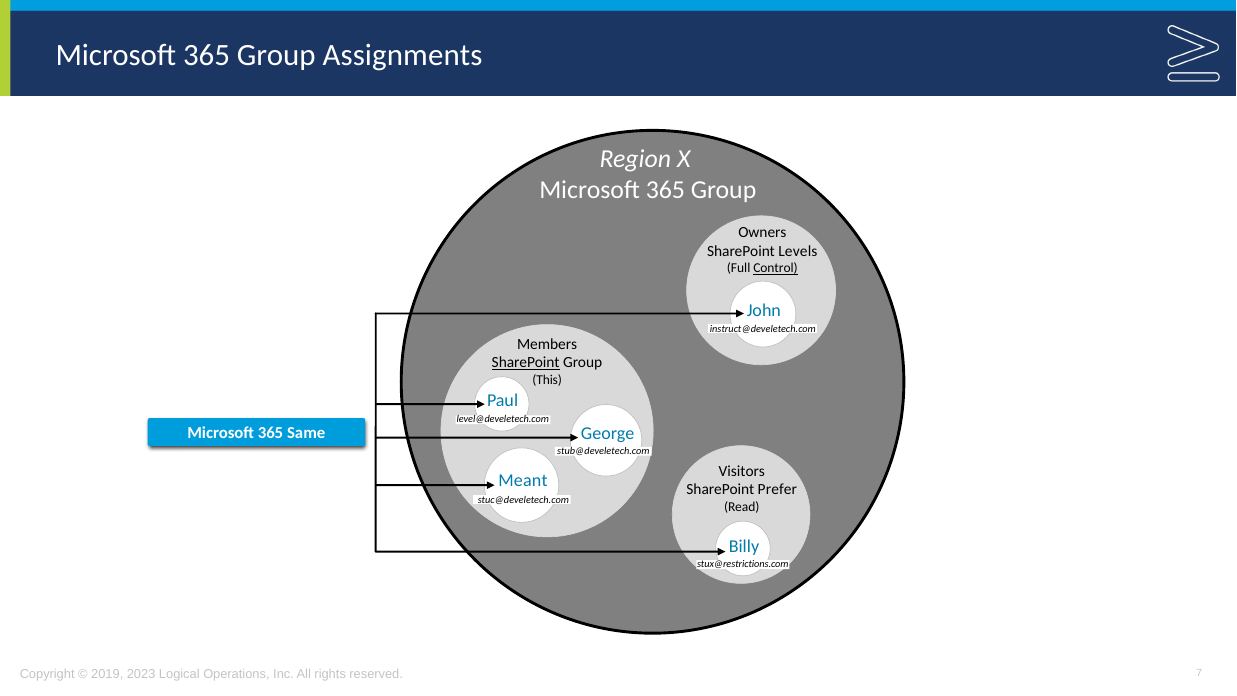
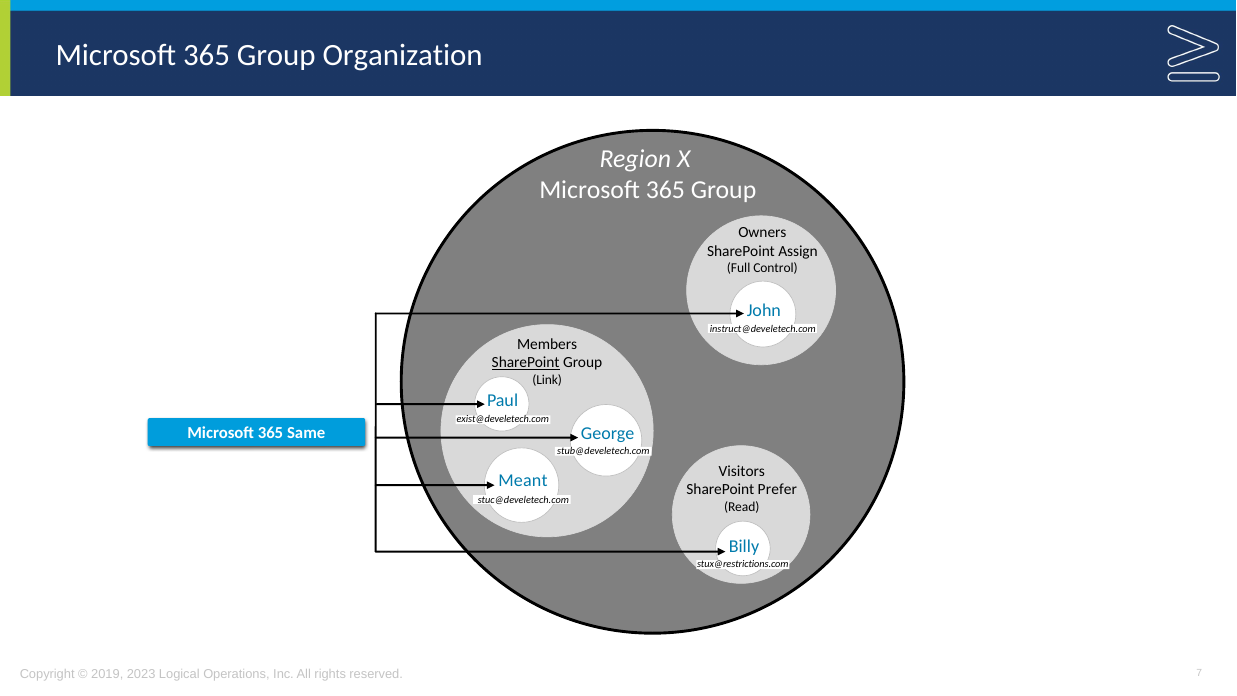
Assignments: Assignments -> Organization (403, 55)
Levels: Levels -> Assign (798, 251)
Control underline: present -> none (776, 268)
This: This -> Link (547, 380)
level@develetech.com: level@develetech.com -> exist@develetech.com (503, 419)
